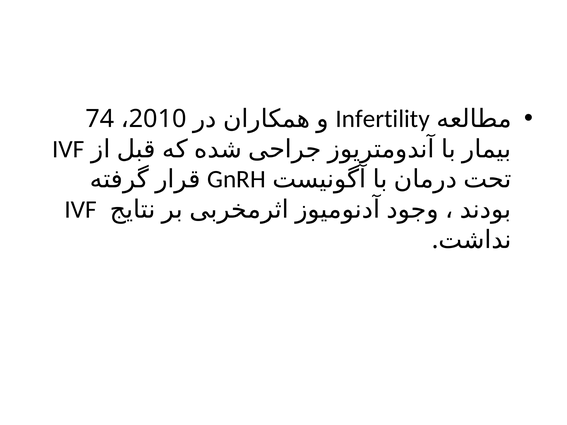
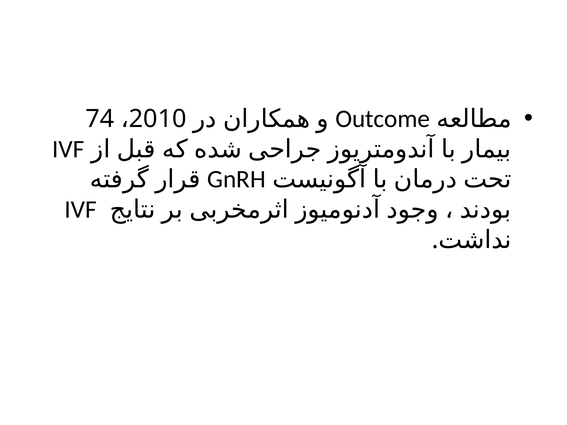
Infertility: Infertility -> Outcome (383, 119)
